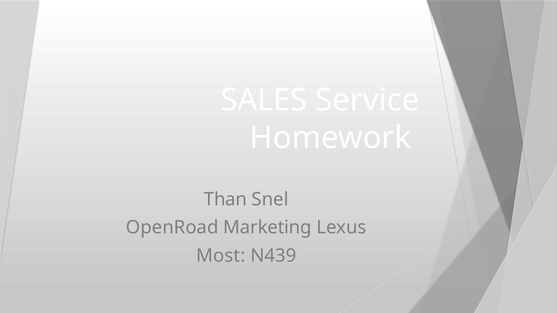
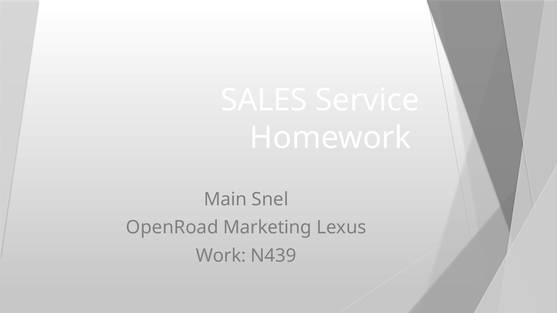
Than: Than -> Main (225, 200)
Most: Most -> Work (221, 256)
